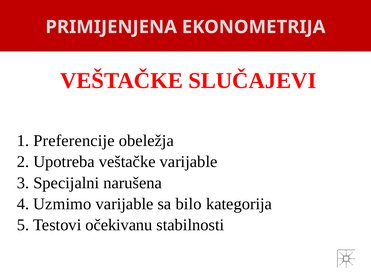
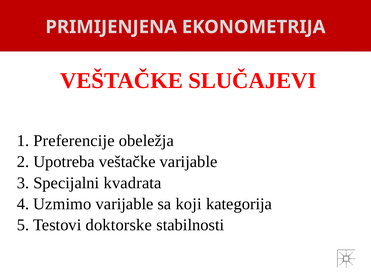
narušena: narušena -> kvadrata (133, 183)
bilo: bilo -> koji (189, 204)
očekivanu: očekivanu -> doktorske (119, 225)
